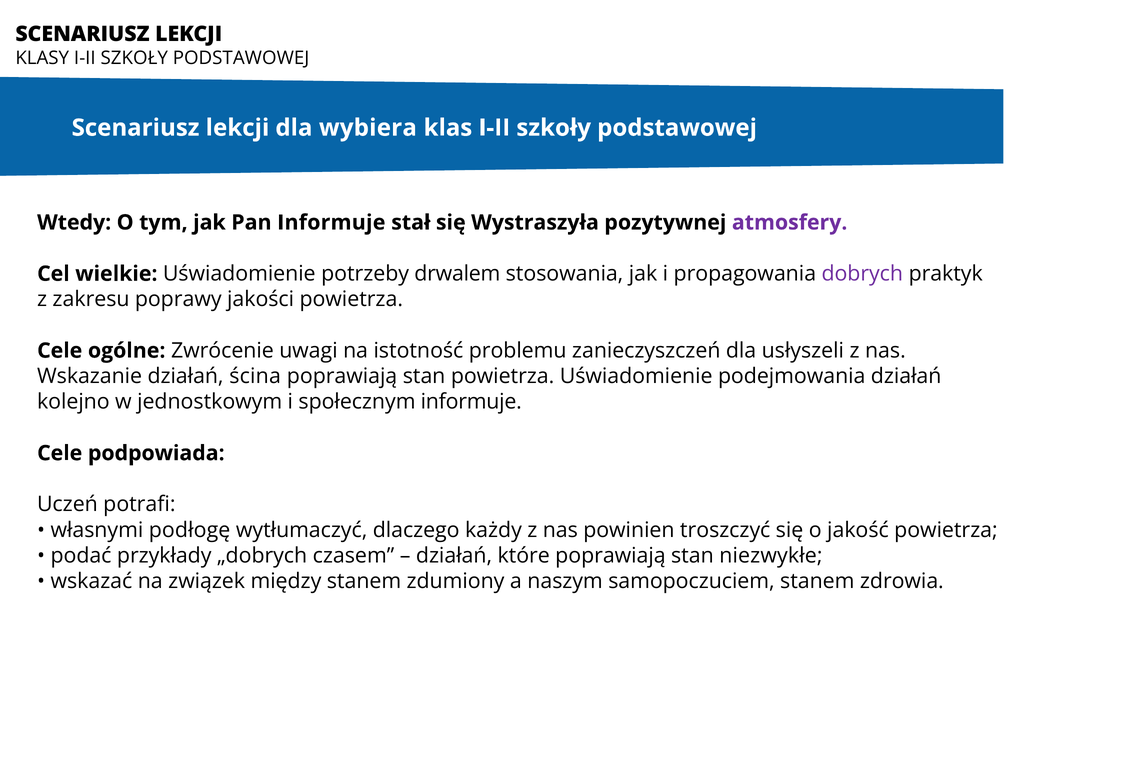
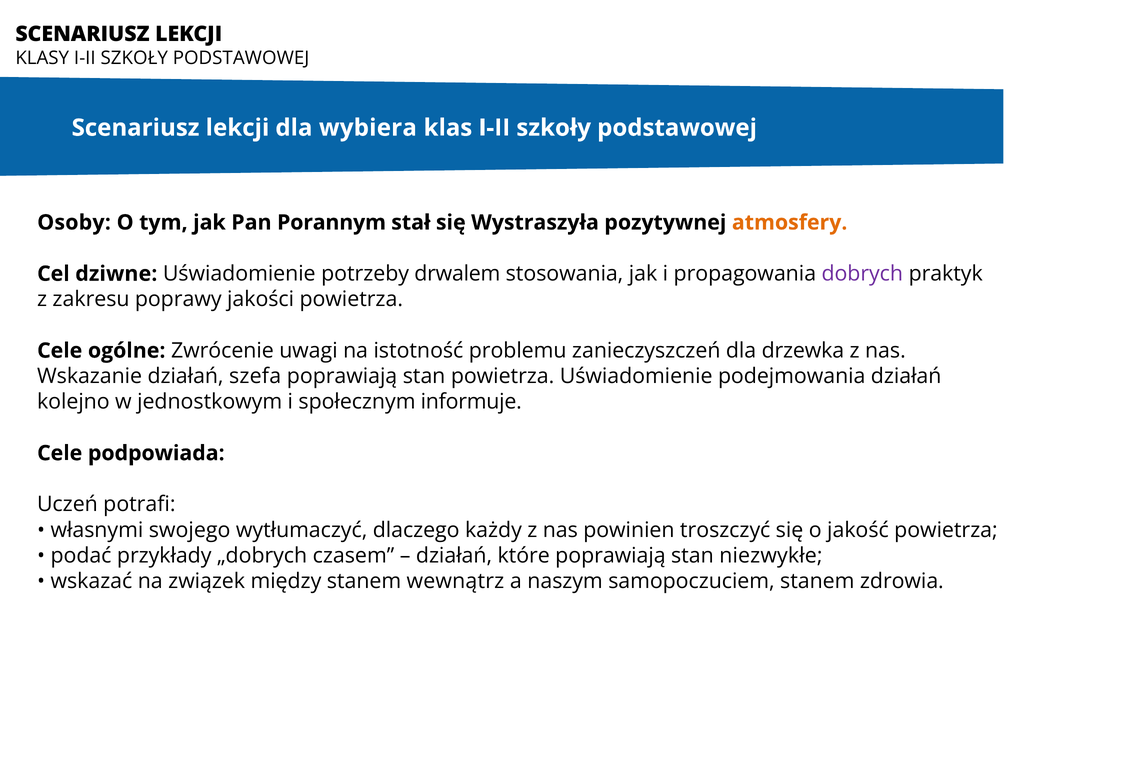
Wtedy: Wtedy -> Osoby (74, 223)
Pan Informuje: Informuje -> Porannym (331, 223)
atmosfery colour: purple -> orange (790, 223)
wielkie: wielkie -> dziwne (116, 274)
usłyszeli: usłyszeli -> drzewka (803, 351)
ścina: ścina -> szefa (255, 376)
podłogę: podłogę -> swojego (190, 530)
zdumiony: zdumiony -> wewnątrz (455, 582)
